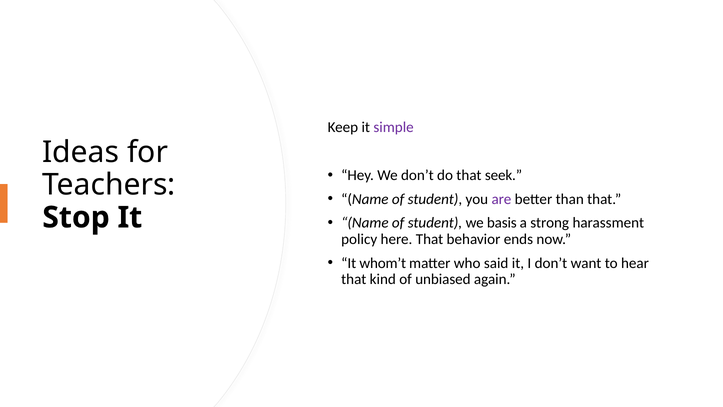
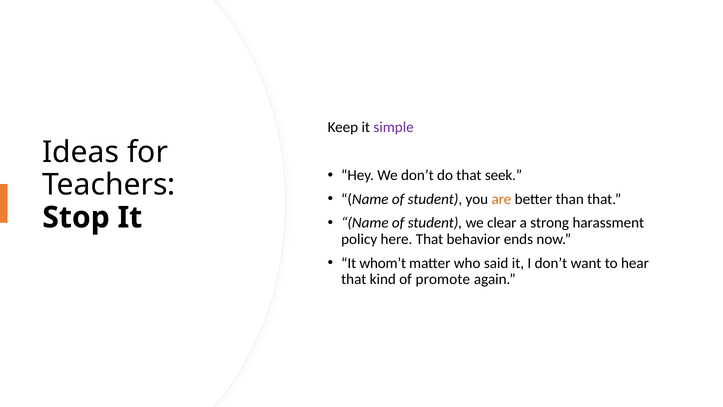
are colour: purple -> orange (501, 199)
basis: basis -> clear (502, 223)
unbiased: unbiased -> promote (443, 279)
